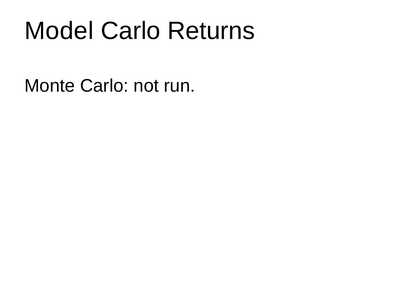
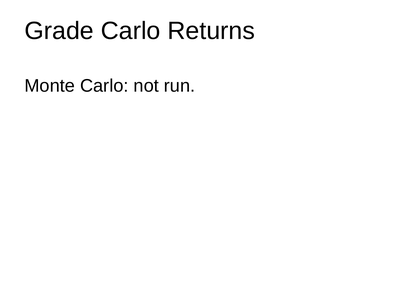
Model: Model -> Grade (59, 31)
